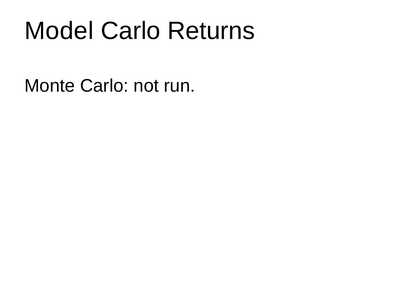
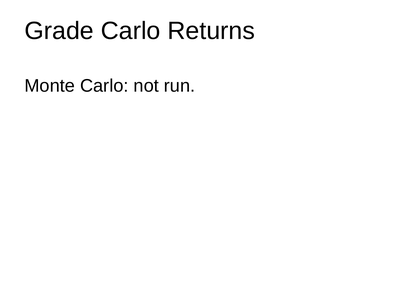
Model: Model -> Grade (59, 31)
